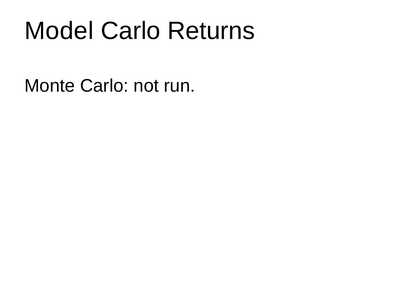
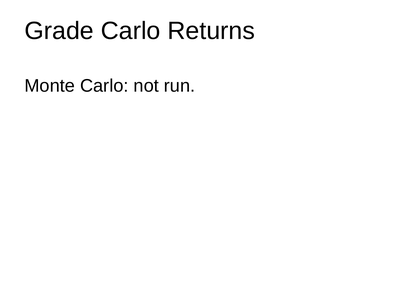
Model: Model -> Grade (59, 31)
